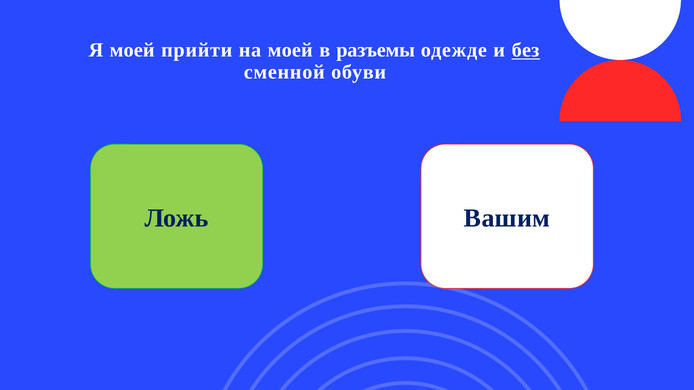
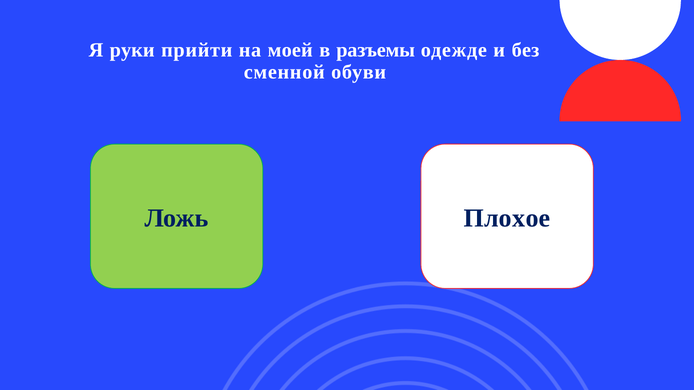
Я моей: моей -> руки (132, 50)
без underline: present -> none (526, 50)
Вашим: Вашим -> Плохое (507, 218)
